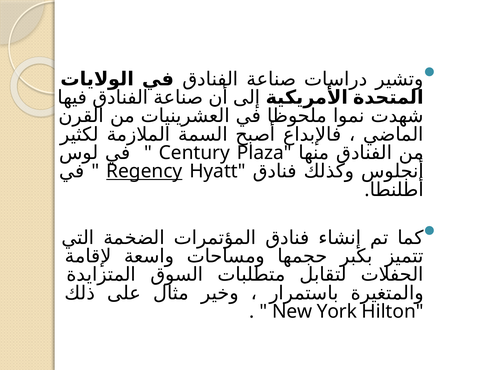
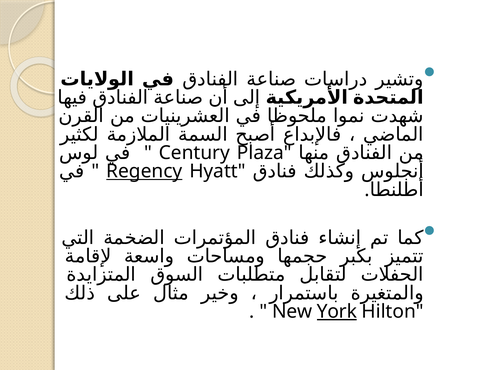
York underline: none -> present (337, 311)
